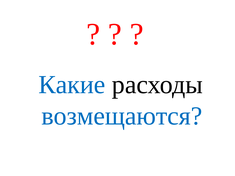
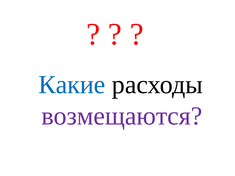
возмещаются colour: blue -> purple (122, 116)
